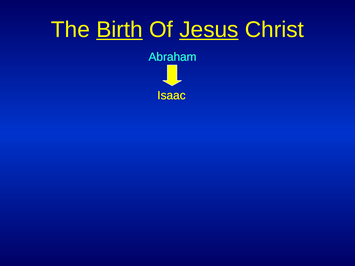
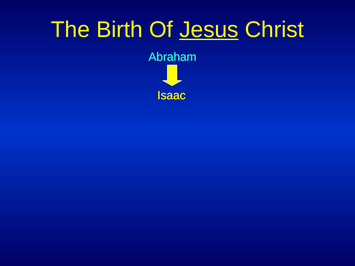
Birth underline: present -> none (120, 30)
